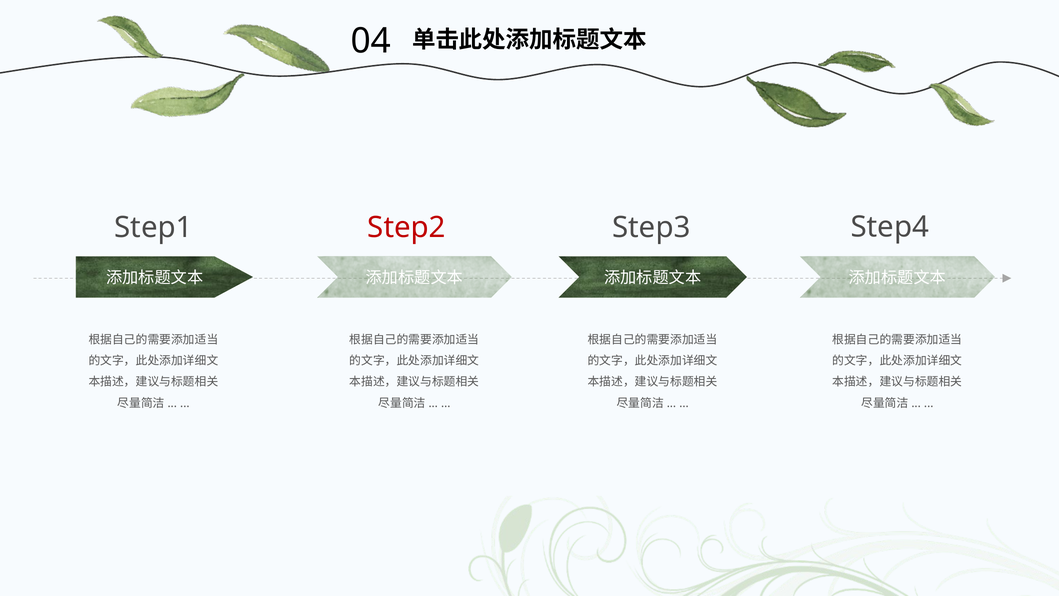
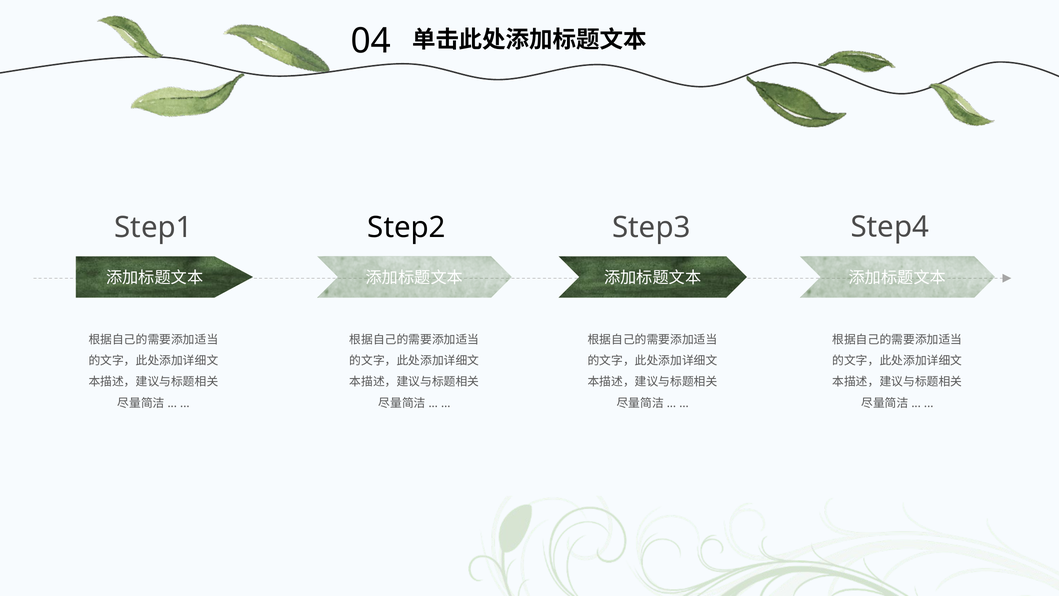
Step2 colour: red -> black (407, 228)
